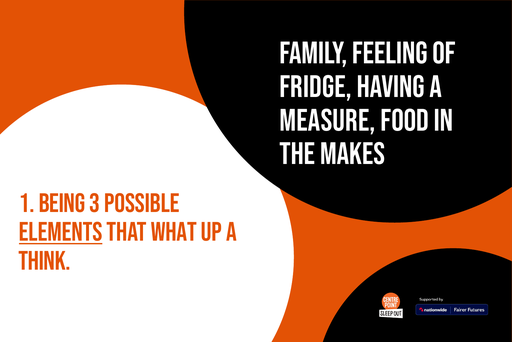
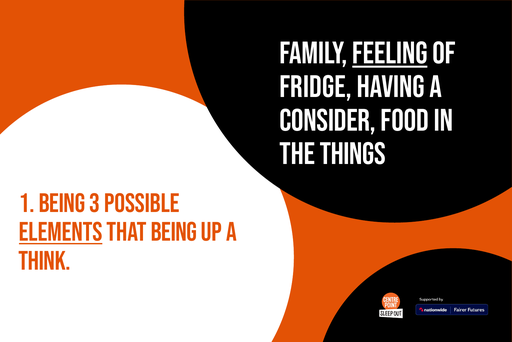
feeling underline: none -> present (390, 53)
measure: measure -> consider (328, 120)
makes: makes -> things (353, 154)
that what: what -> being (174, 232)
